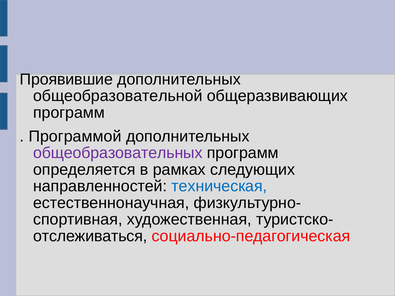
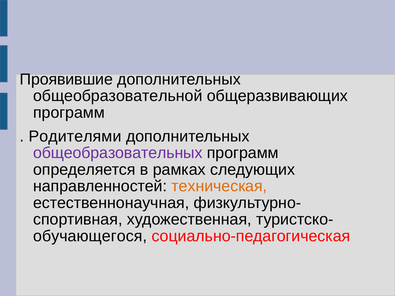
Программой: Программой -> Родителями (75, 136)
техническая colour: blue -> orange (219, 186)
отслеживаться: отслеживаться -> обучающегося (90, 236)
